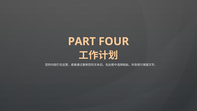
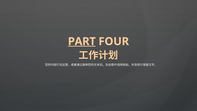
PART underline: none -> present (82, 41)
